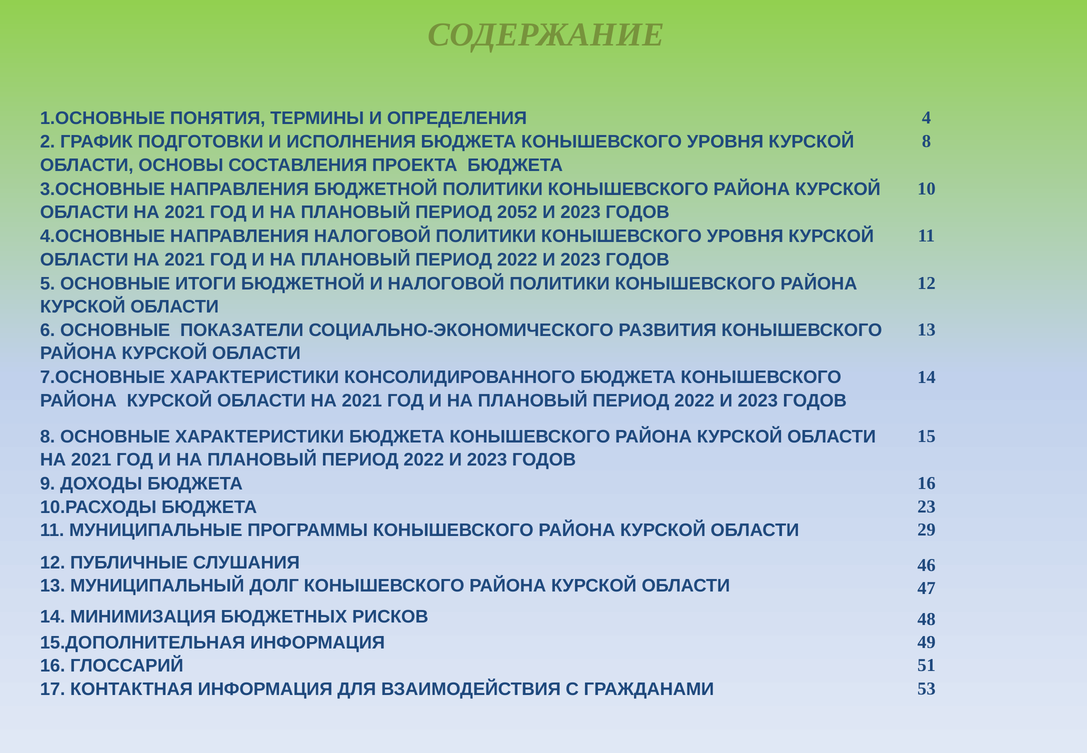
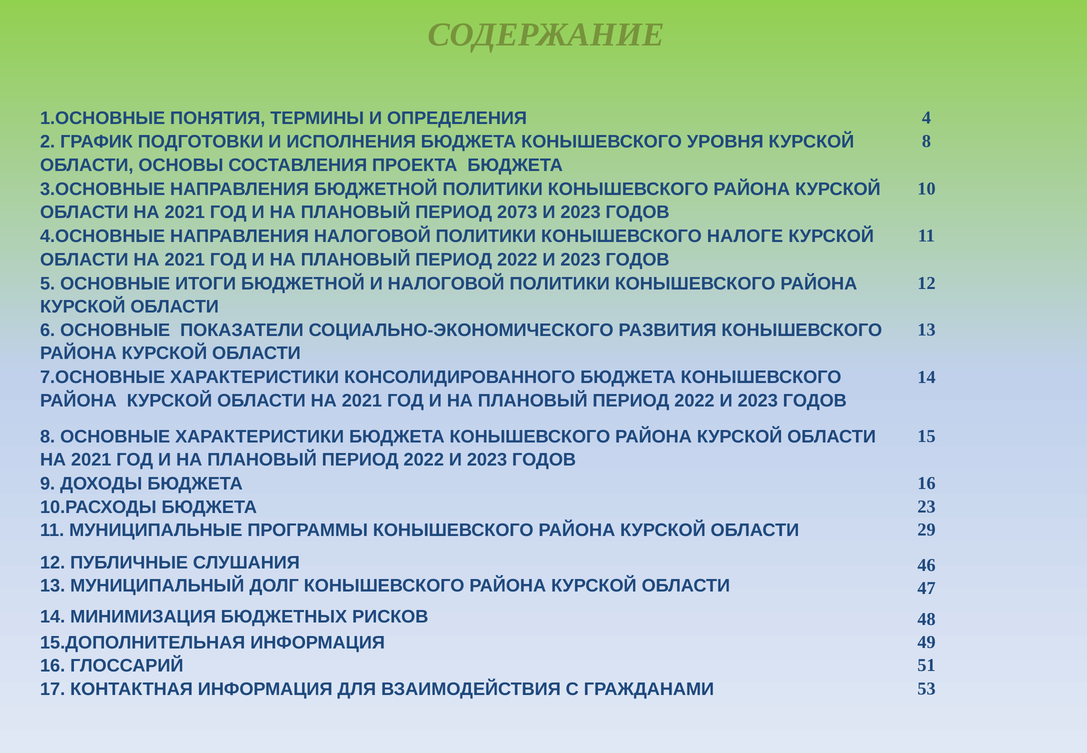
2052: 2052 -> 2073 (517, 212)
ПОЛИТИКИ КОНЫШЕВСКОГО УРОВНЯ: УРОВНЯ -> НАЛОГЕ (745, 236)
